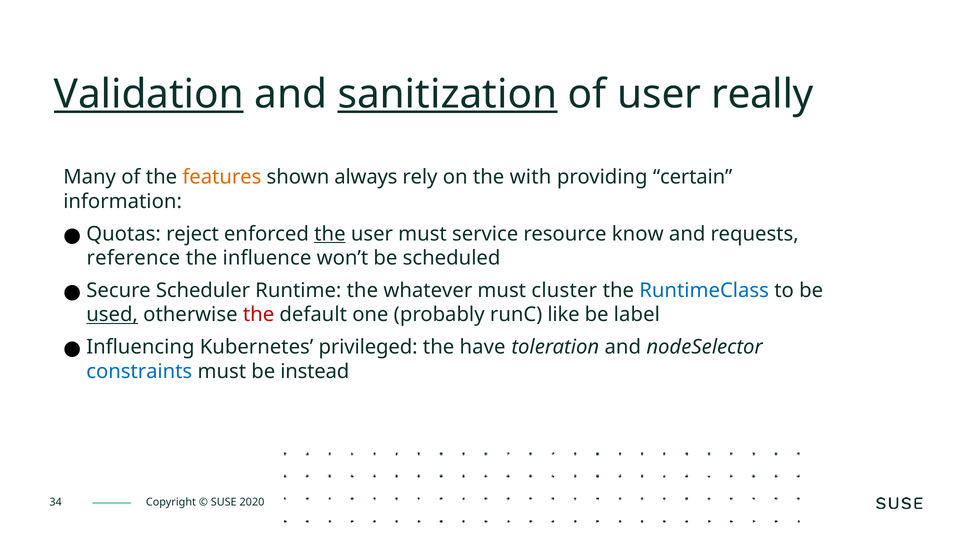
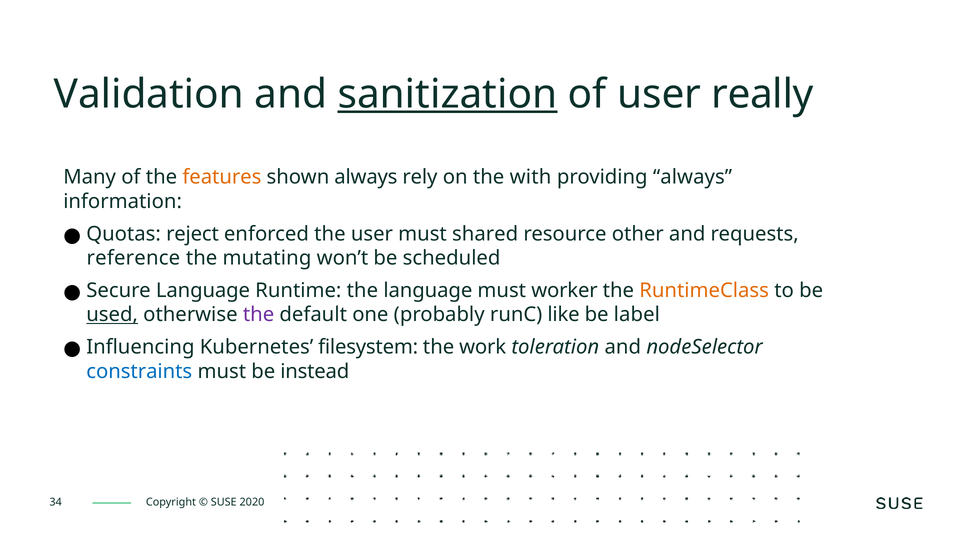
Validation underline: present -> none (149, 95)
providing certain: certain -> always (693, 177)
the underline: present -> none (330, 234)
service: service -> shared (485, 234)
know: know -> other (638, 234)
influence: influence -> mutating (267, 258)
Secure Scheduler: Scheduler -> Language (203, 291)
the whatever: whatever -> language (428, 291)
cluster: cluster -> worker (564, 291)
RuntimeClass colour: blue -> orange (704, 291)
the colour: red -> purple (259, 315)
privileged: privileged -> filesystem (368, 347)
have: have -> work (483, 347)
